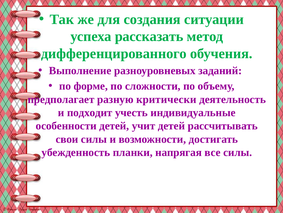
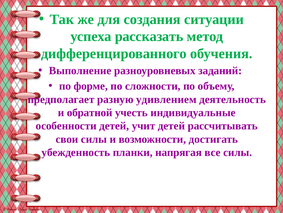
критически: критически -> удивлением (166, 99)
подходит: подходит -> обратной (90, 112)
